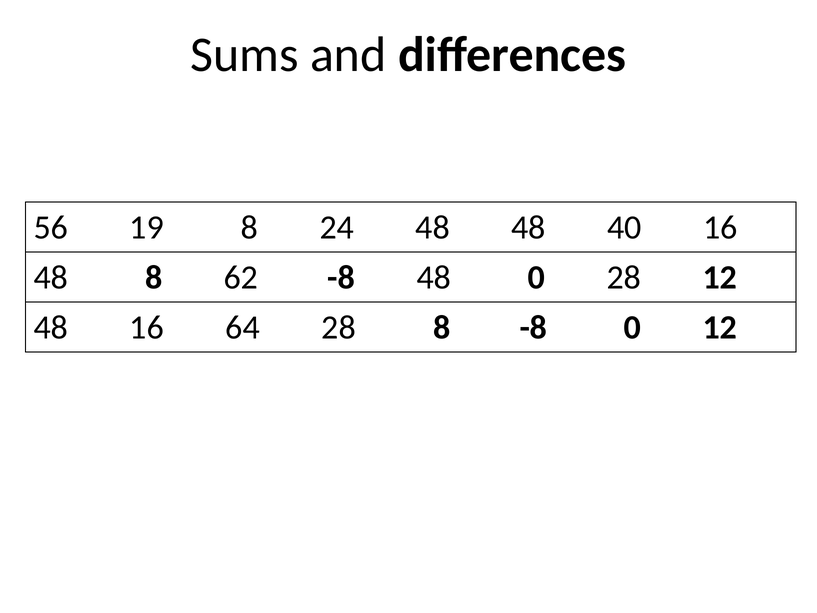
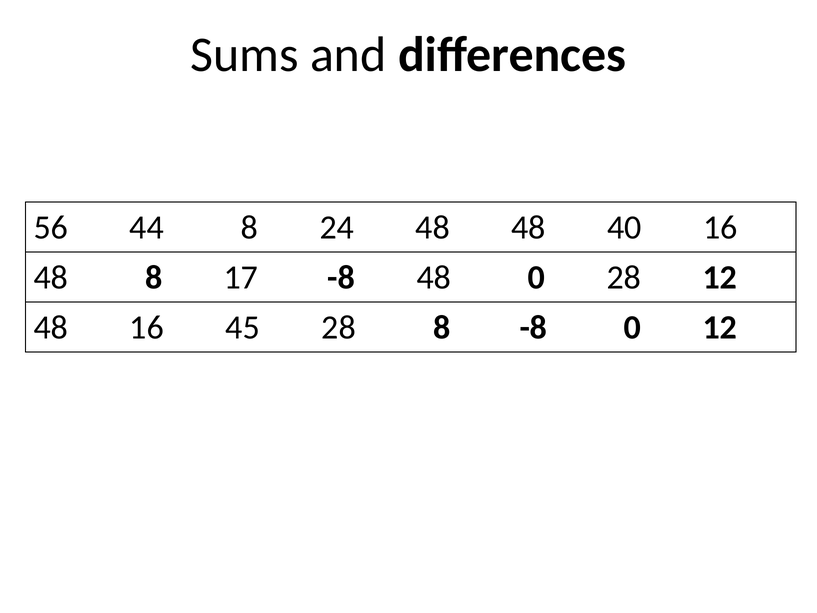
19: 19 -> 44 (147, 227)
62: 62 -> 17 (241, 277)
64: 64 -> 45 (243, 327)
